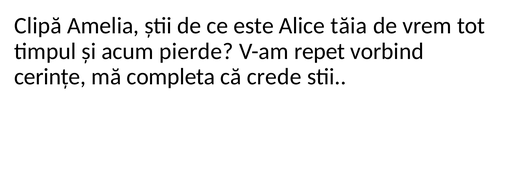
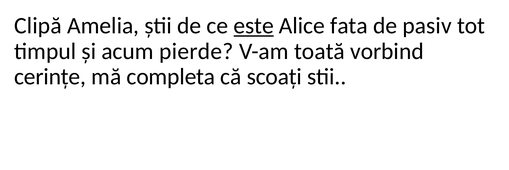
este underline: none -> present (254, 26)
tăia: tăia -> fata (349, 26)
vrem: vrem -> pasiv (427, 26)
repet: repet -> toată (319, 51)
crede: crede -> scoați (274, 77)
